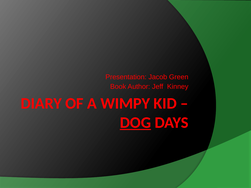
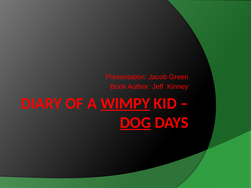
WIMPY underline: none -> present (125, 104)
